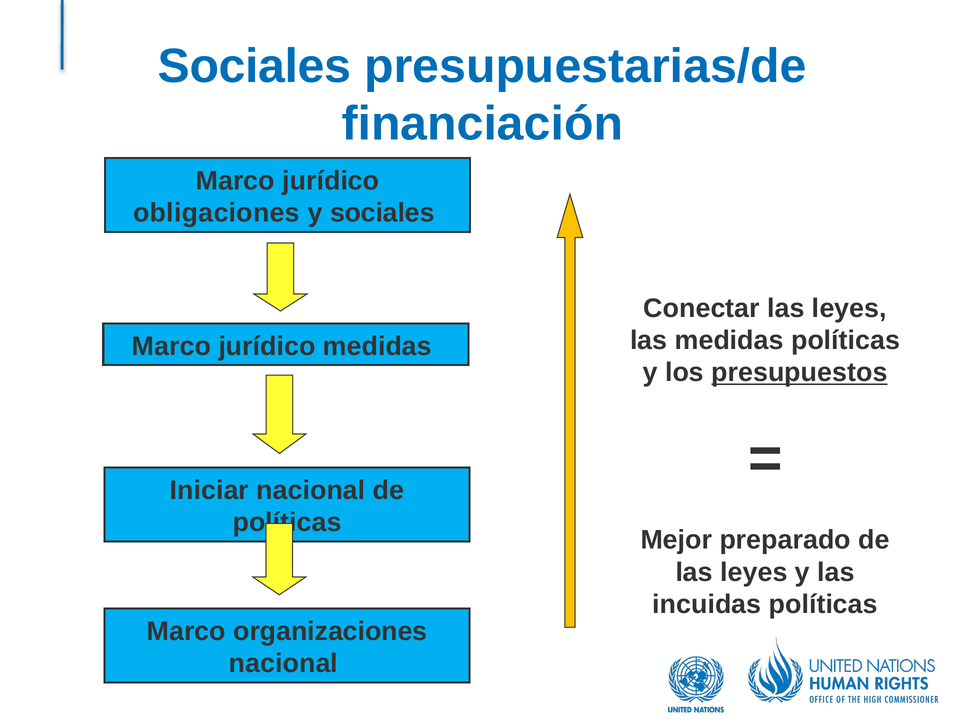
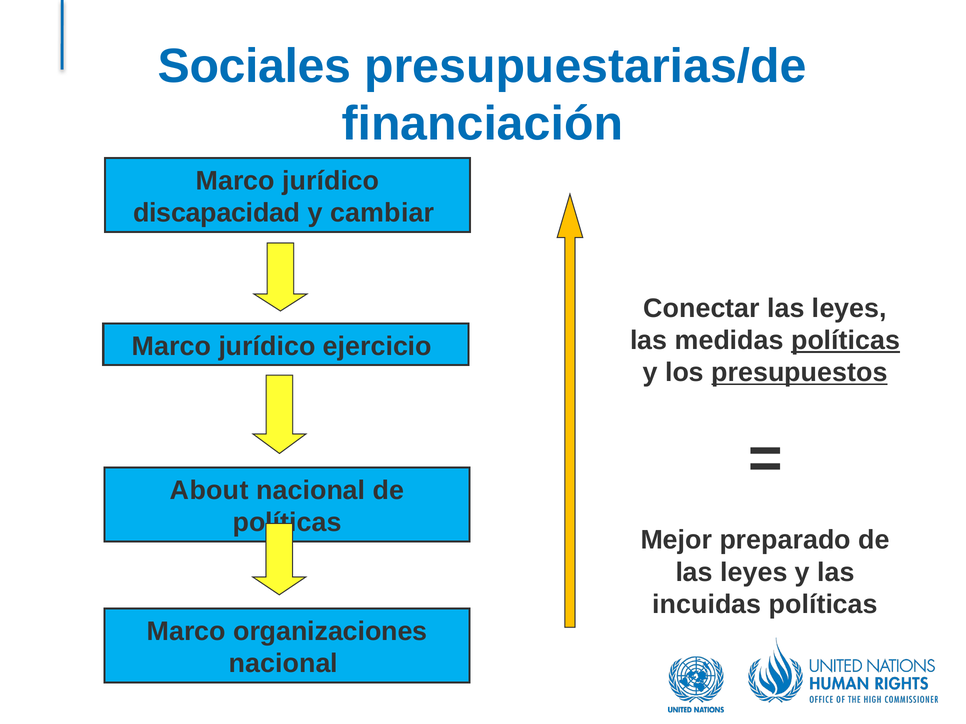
obligaciones: obligaciones -> discapacidad (217, 213)
y sociales: sociales -> cambiar (382, 213)
políticas underline: none -> present (846, 341)
jurídico medidas: medidas -> ejercicio (377, 346)
Iniciar: Iniciar -> About (209, 491)
